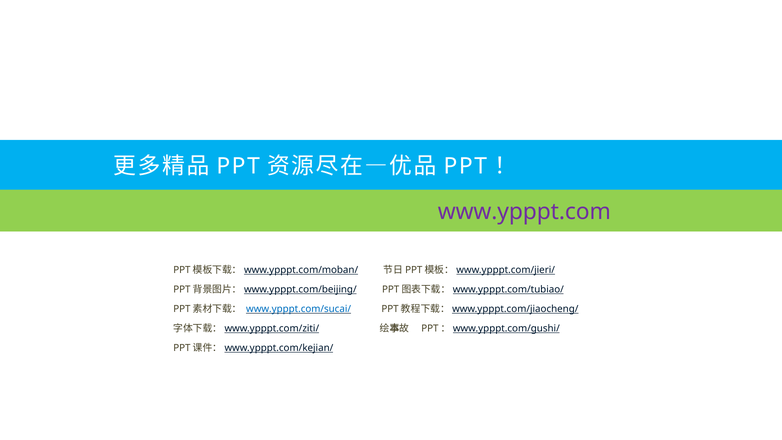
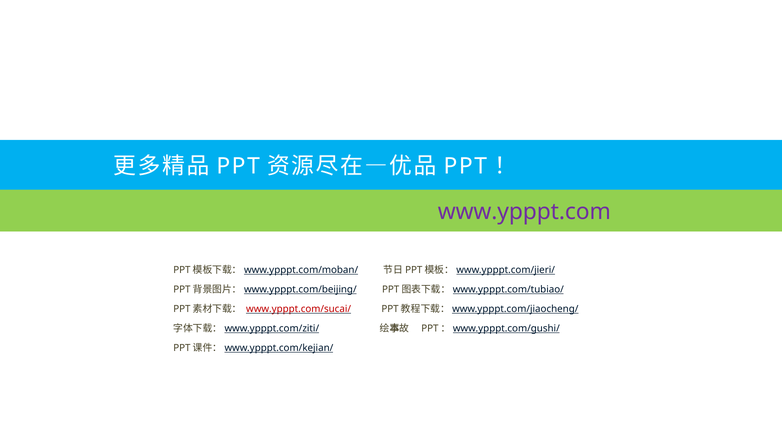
www.ypppt.com/sucai/ colour: blue -> red (299, 309)
